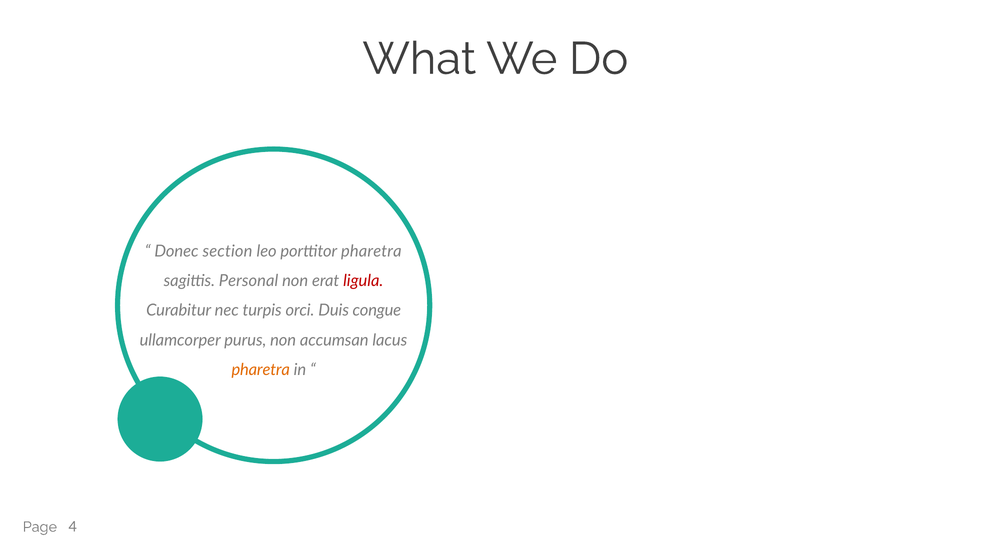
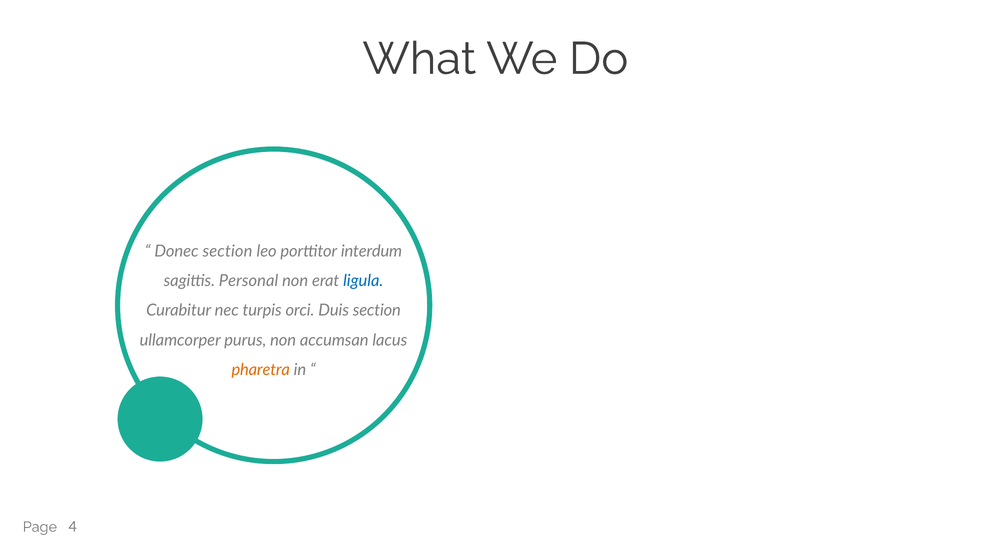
porttitor pharetra: pharetra -> interdum (371, 251)
ligula colour: red -> blue (363, 281)
Duis congue: congue -> section (377, 310)
